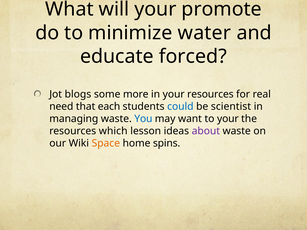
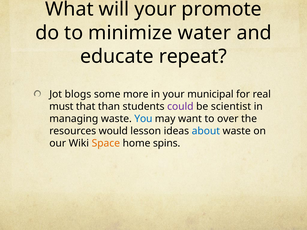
forced: forced -> repeat (193, 56)
your resources: resources -> municipal (210, 94)
need: need -> must (61, 107)
each: each -> than (109, 107)
could colour: blue -> purple (180, 107)
to your: your -> over (228, 119)
which: which -> would (113, 131)
about colour: purple -> blue (206, 131)
